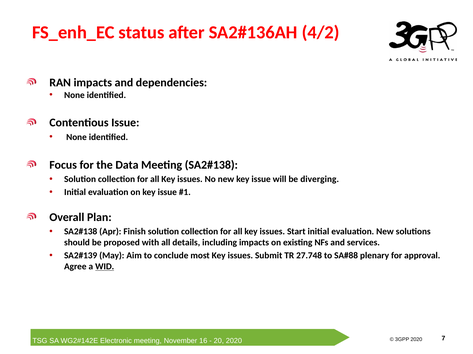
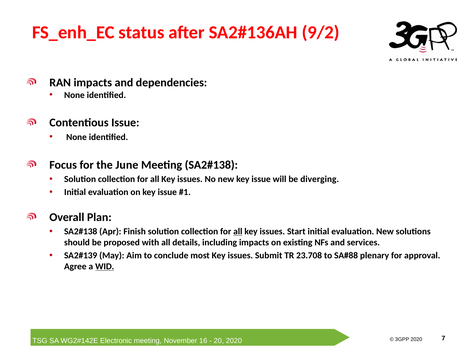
4/2: 4/2 -> 9/2 (321, 32)
Data: Data -> June (127, 165)
all underline: none -> present (238, 232)
27.748: 27.748 -> 23.708 (309, 256)
